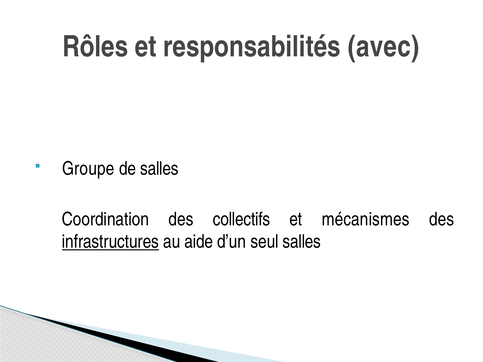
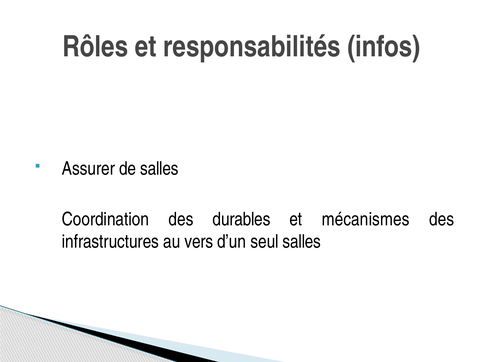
avec: avec -> infos (384, 47)
Groupe: Groupe -> Assurer (88, 169)
collectifs: collectifs -> durables (242, 219)
infrastructures underline: present -> none (110, 242)
aide: aide -> vers (199, 242)
